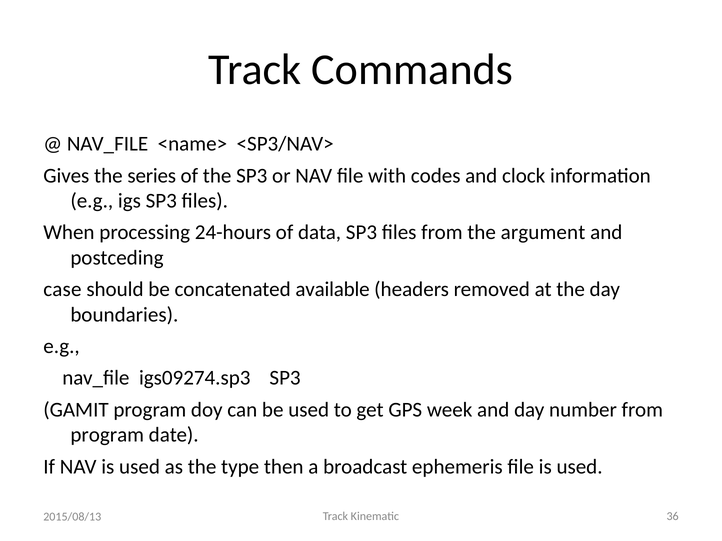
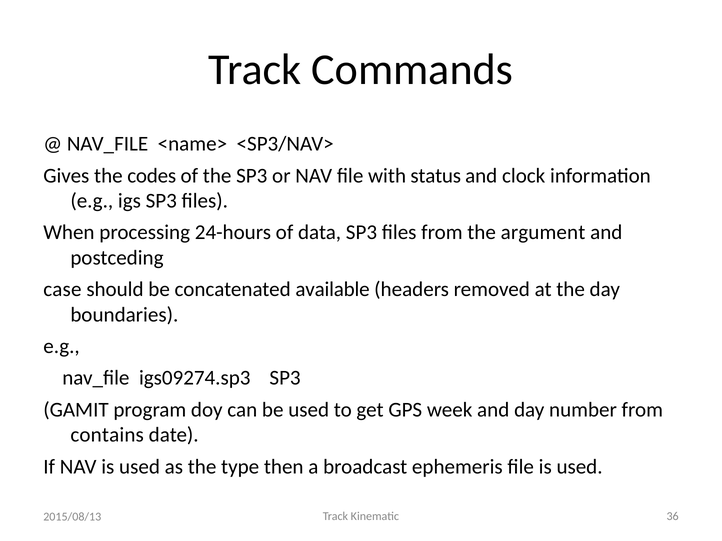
series: series -> codes (152, 176)
codes: codes -> status (436, 176)
program: program -> contains (107, 435)
